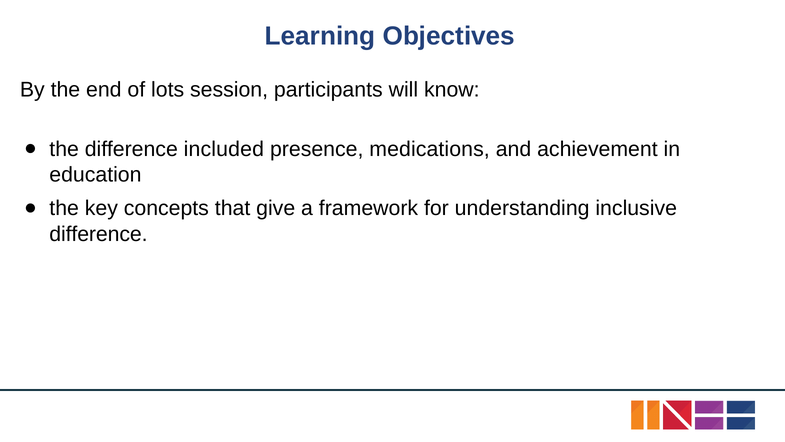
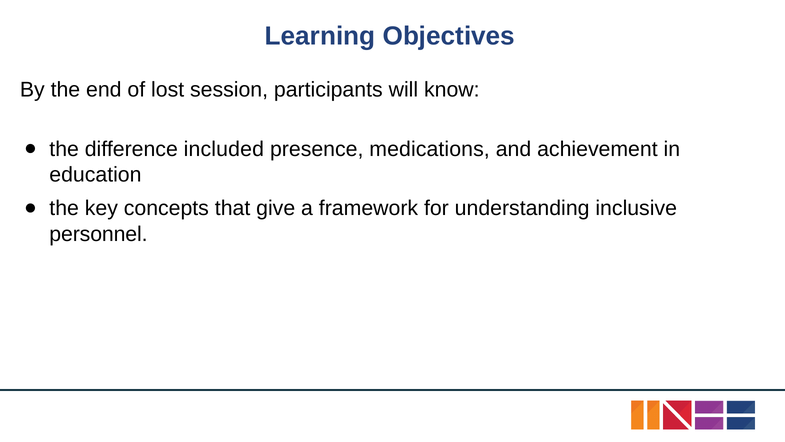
lots: lots -> lost (168, 90)
difference: difference -> personnel (98, 234)
